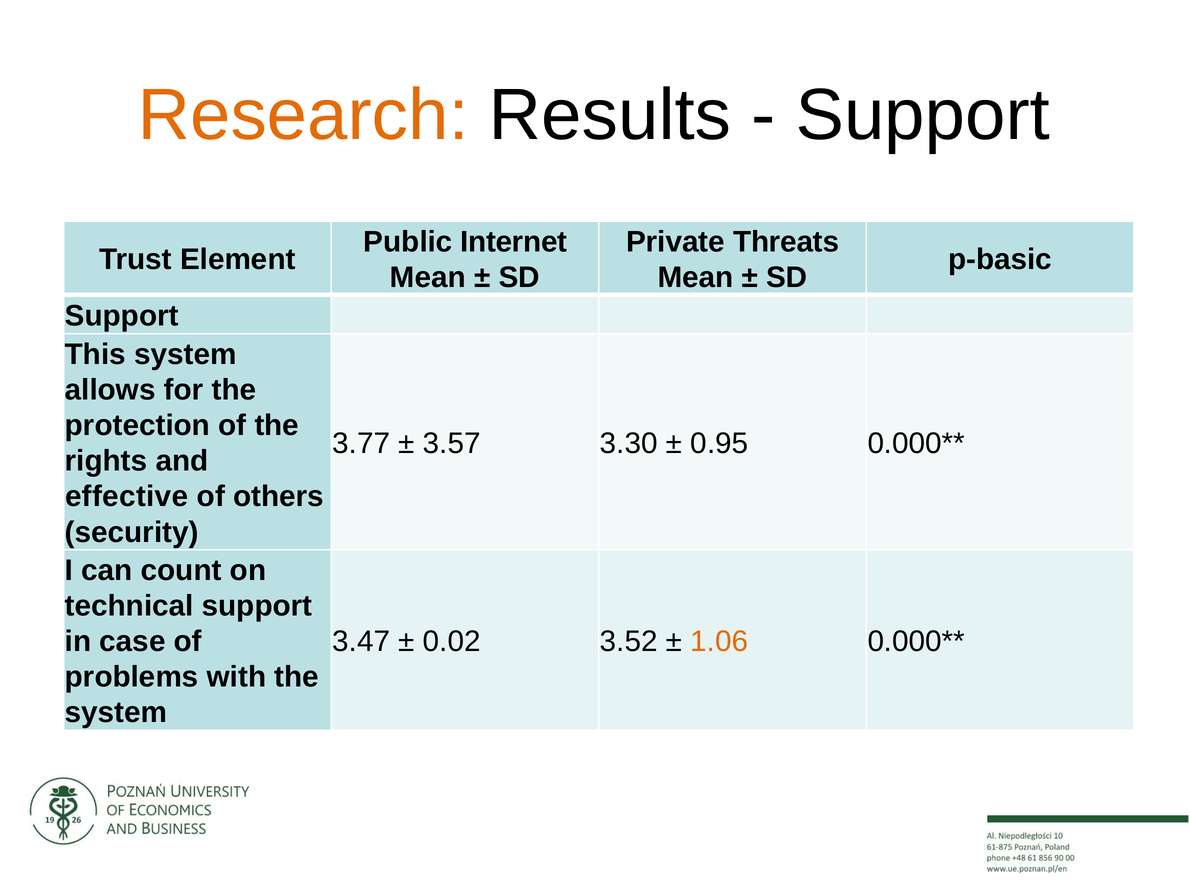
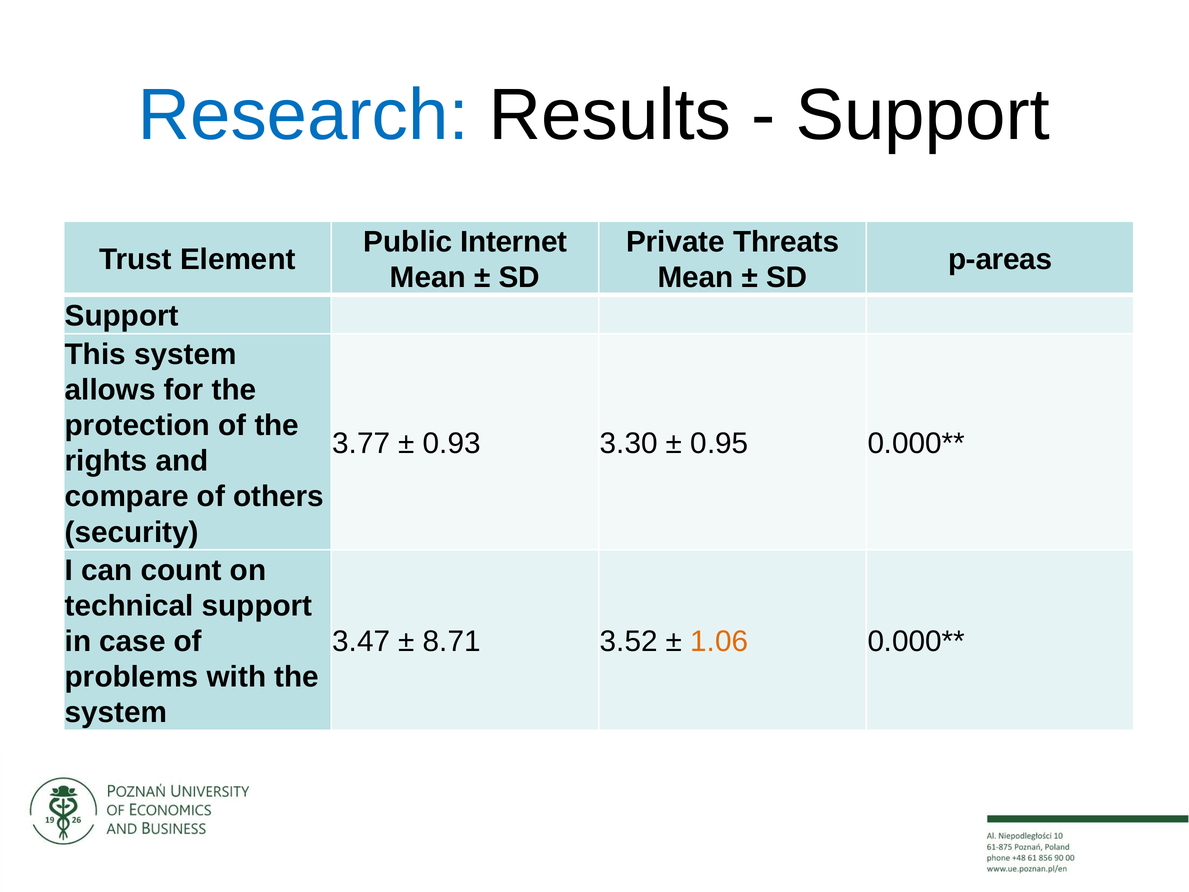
Research colour: orange -> blue (303, 115)
p-basic: p-basic -> p-areas (1000, 260)
3.57: 3.57 -> 0.93 (452, 443)
effective: effective -> compare (127, 496)
0.02: 0.02 -> 8.71 (452, 641)
